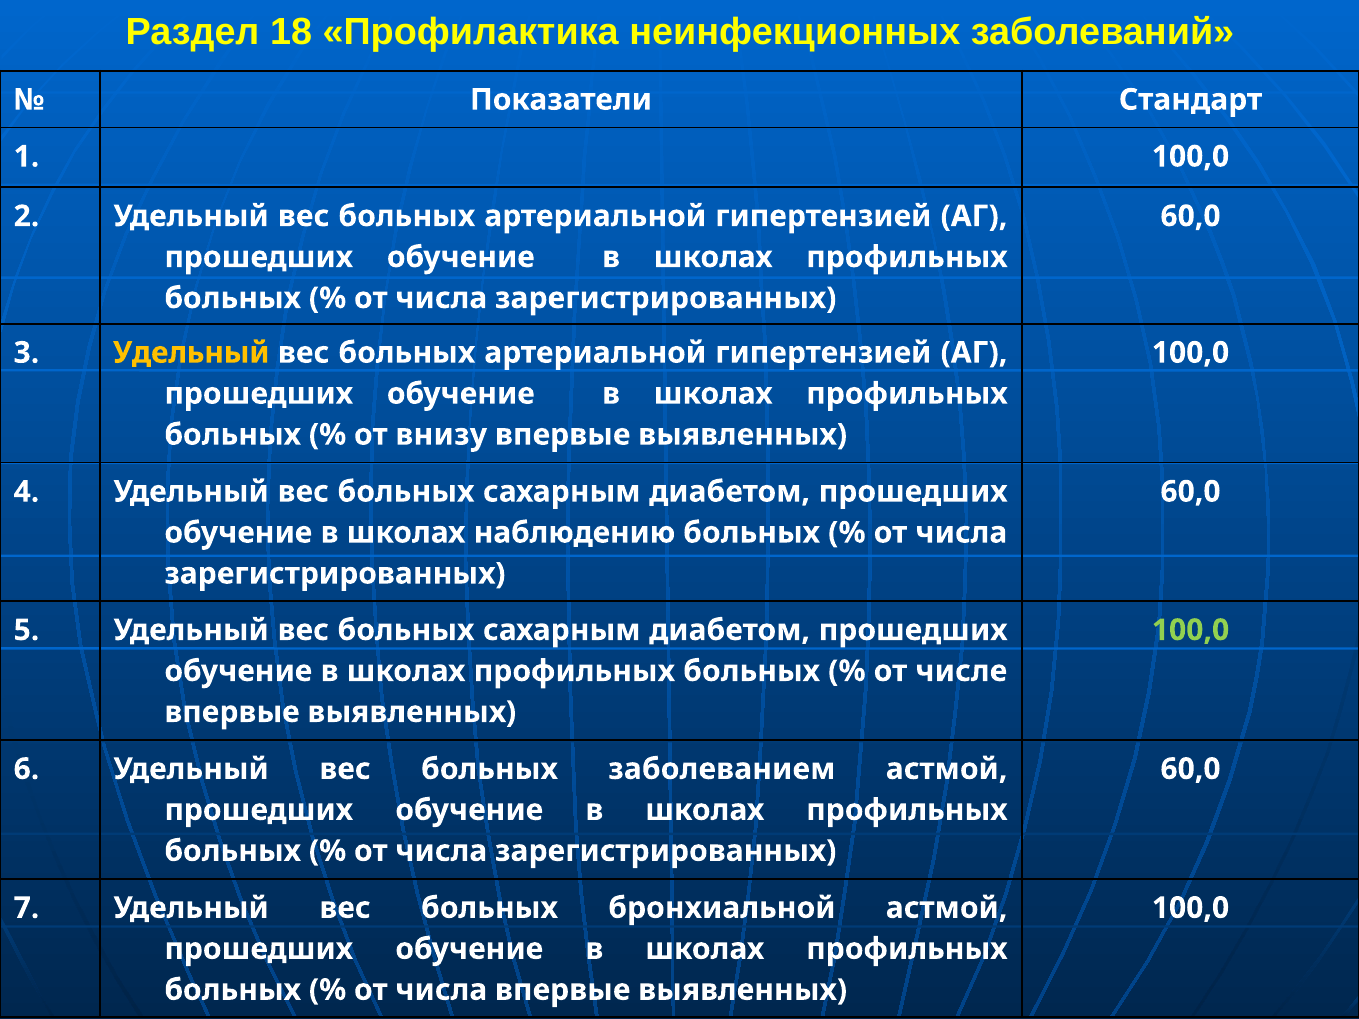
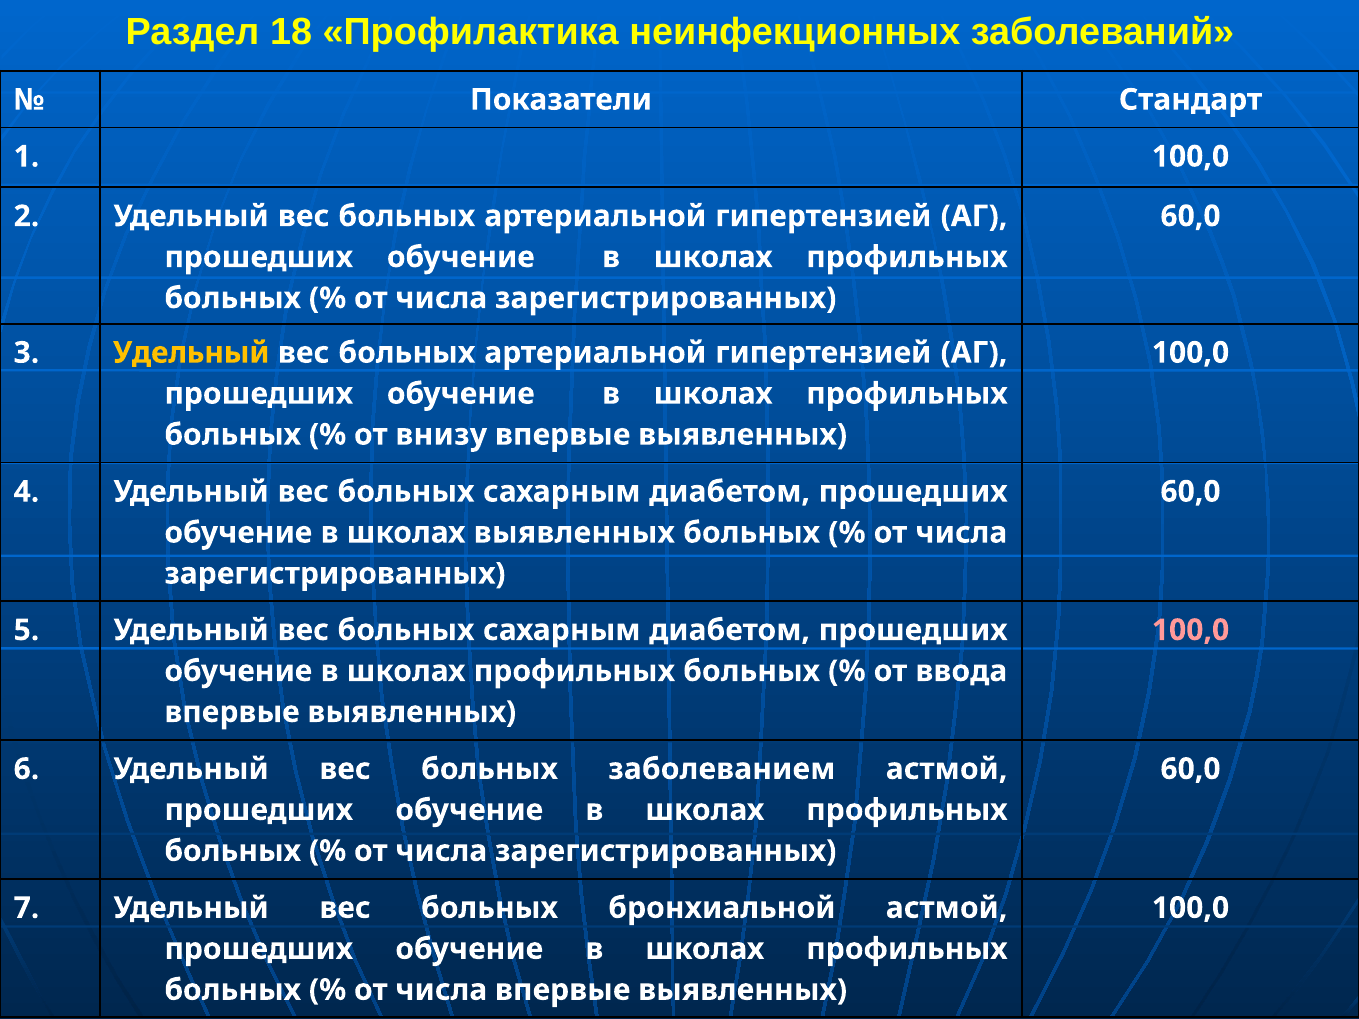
школах наблюдению: наблюдению -> выявленных (574, 533)
100,0 colour: light green -> pink (1191, 630)
числе: числе -> ввода (961, 671)
